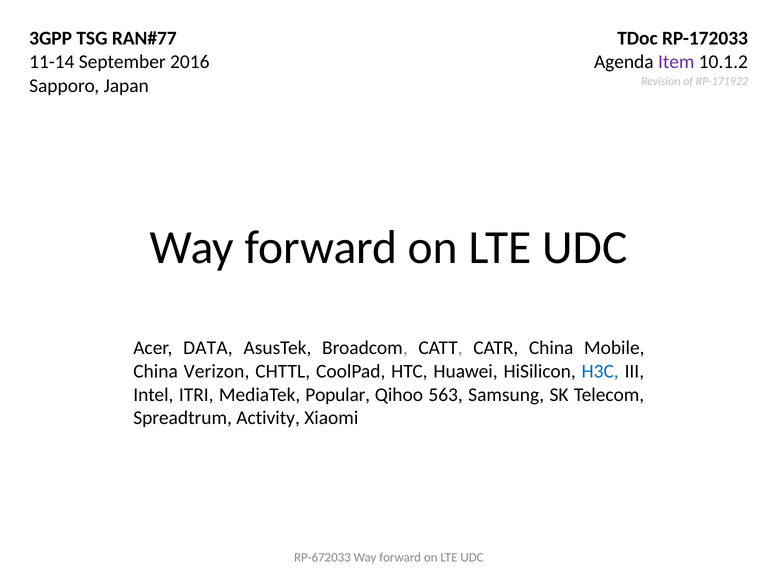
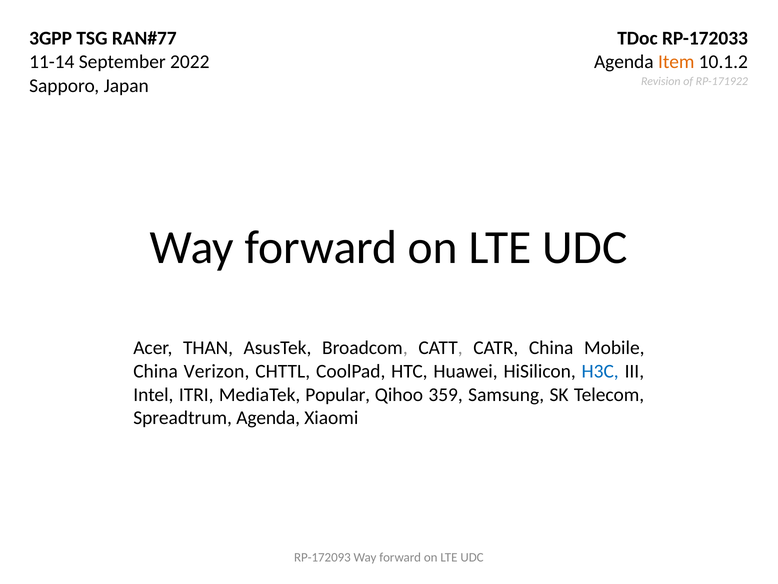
2016: 2016 -> 2022 (190, 62)
Item colour: purple -> orange (676, 62)
DATA: DATA -> THAN (208, 348)
563: 563 -> 359 (446, 394)
Spreadtrum Activity: Activity -> Agenda (268, 418)
RP-672033: RP-672033 -> RP-172093 (322, 557)
